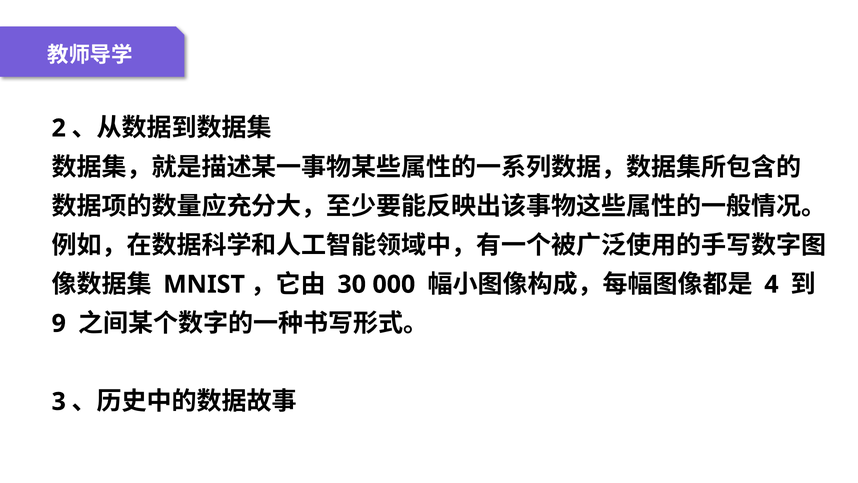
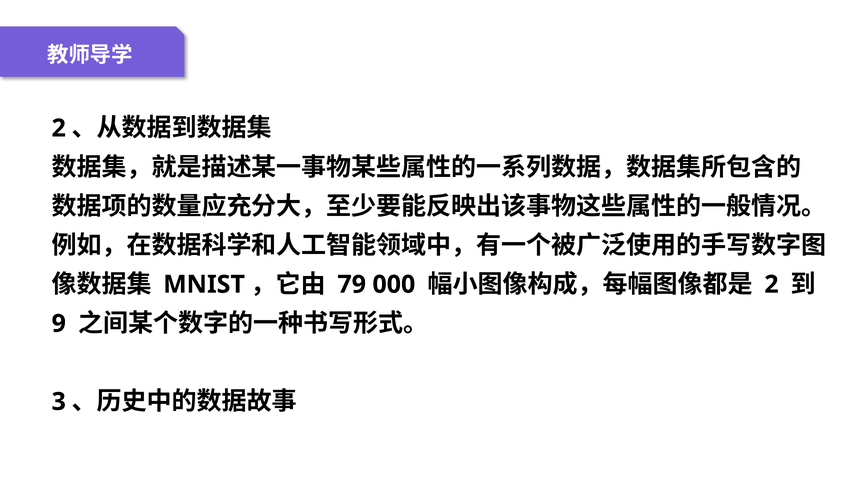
30: 30 -> 79 (352, 284)
4: 4 -> 2 (771, 284)
